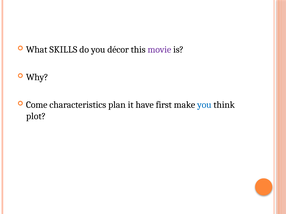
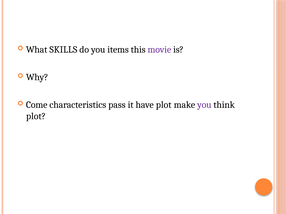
décor: décor -> items (118, 50)
plan: plan -> pass (117, 105)
have first: first -> plot (164, 105)
you colour: blue -> purple (204, 105)
